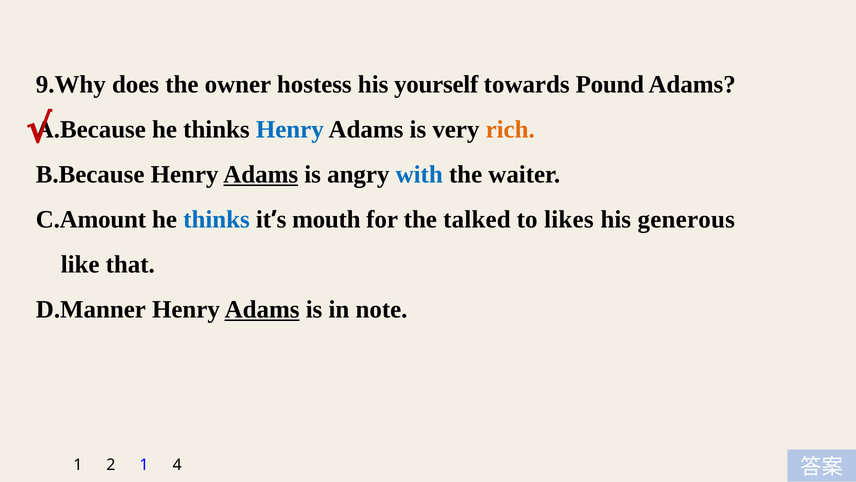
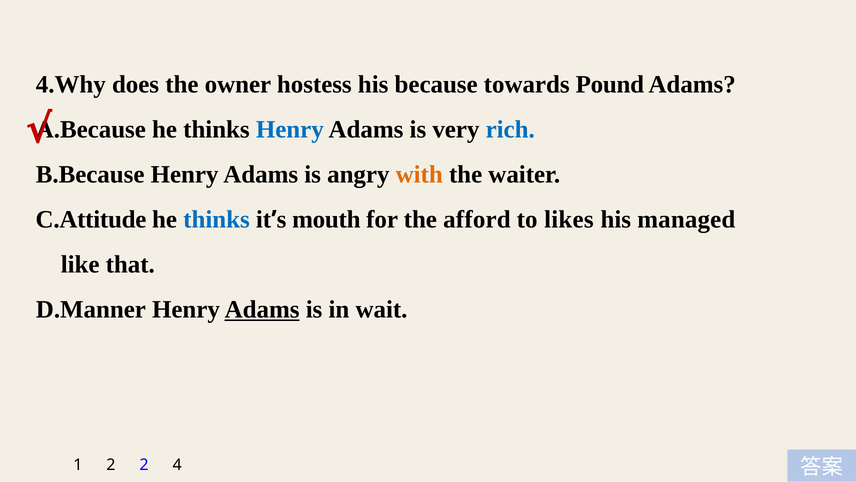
9.Why: 9.Why -> 4.Why (71, 85)
yourself: yourself -> because (436, 85)
rich colour: orange -> blue (510, 130)
Adams underline: present -> none (261, 175)
with colour: blue -> orange (419, 175)
C.Amount: C.Amount -> C.Attitude (91, 220)
talked: talked -> afford (477, 220)
generous: generous -> managed (686, 220)
note: note -> wait (382, 309)
2 1: 1 -> 2 (144, 464)
